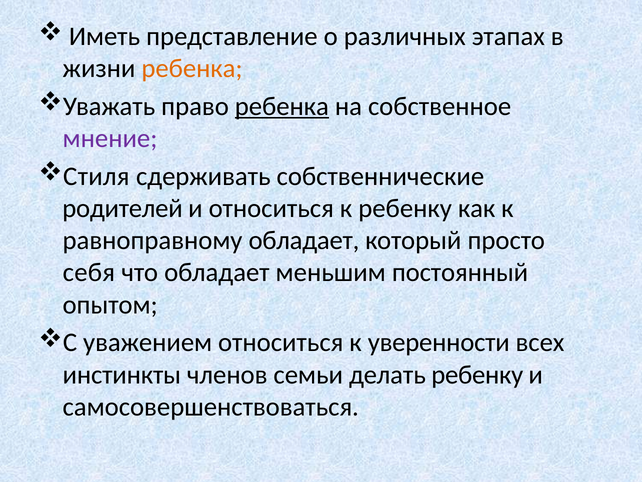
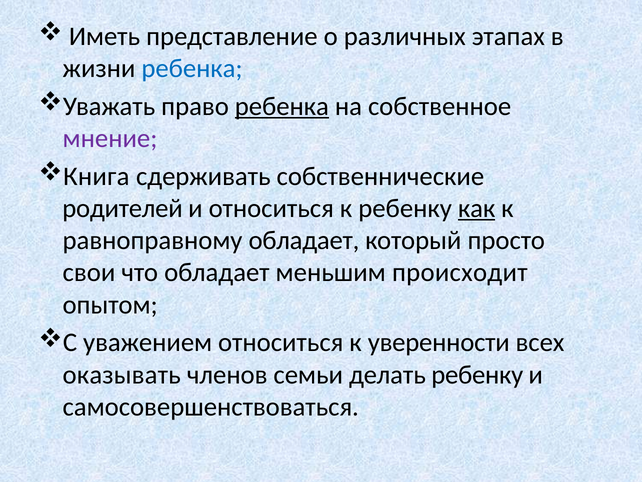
ребенка colour: orange -> blue (192, 68)
Стиля: Стиля -> Книга (96, 176)
как underline: none -> present (477, 208)
себя: себя -> свои (89, 272)
постоянный: постоянный -> происходит (460, 272)
инстинкты: инстинкты -> оказывать (122, 374)
